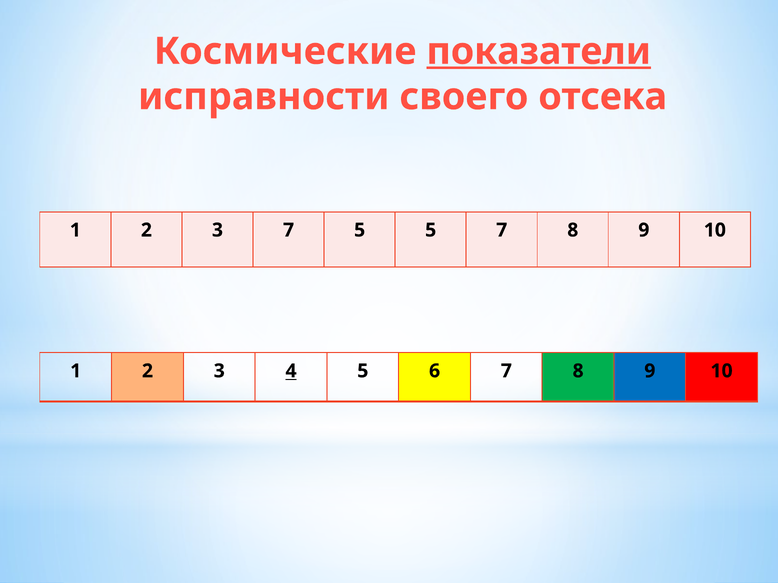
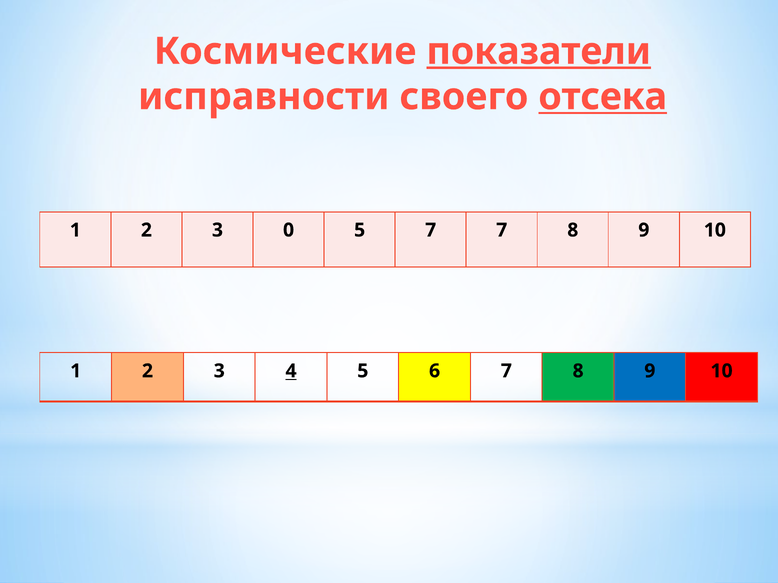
отсека underline: none -> present (603, 97)
3 7: 7 -> 0 (289, 230)
5 5: 5 -> 7 (431, 230)
